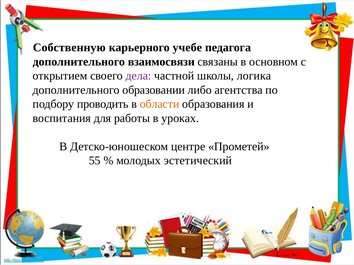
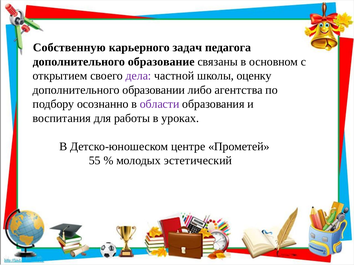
учебе: учебе -> задач (187, 48)
взаимосвязи: взаимосвязи -> образование (161, 62)
логика: логика -> оценку (254, 76)
проводить: проводить -> осознанно (103, 104)
области colour: orange -> purple (160, 104)
